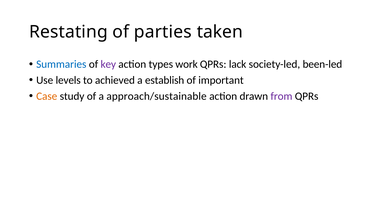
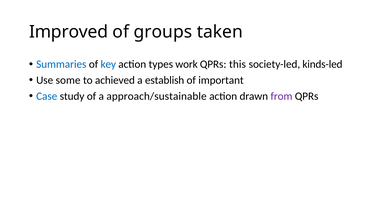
Restating: Restating -> Improved (69, 32)
parties: parties -> groups (163, 32)
key colour: purple -> blue (108, 64)
lack: lack -> this (238, 64)
been-led: been-led -> kinds-led (322, 64)
levels: levels -> some (68, 80)
Case colour: orange -> blue (47, 96)
